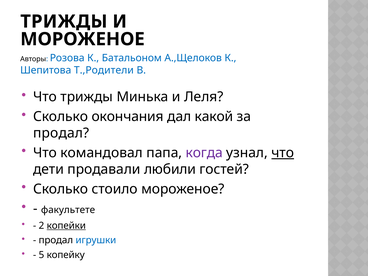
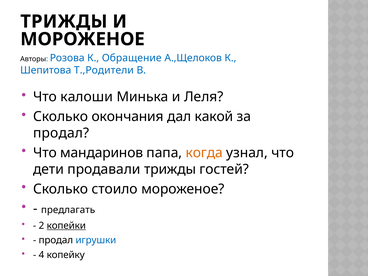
Батальоном: Батальоном -> Обращение (132, 58)
Что трижды: трижды -> калоши (87, 97)
командовал: командовал -> мандаринов (102, 153)
когда colour: purple -> orange (204, 153)
что underline: present -> none (283, 153)
продавали любили: любили -> трижды (170, 169)
факультете: факультете -> предлагать (68, 210)
5: 5 -> 4 (41, 255)
